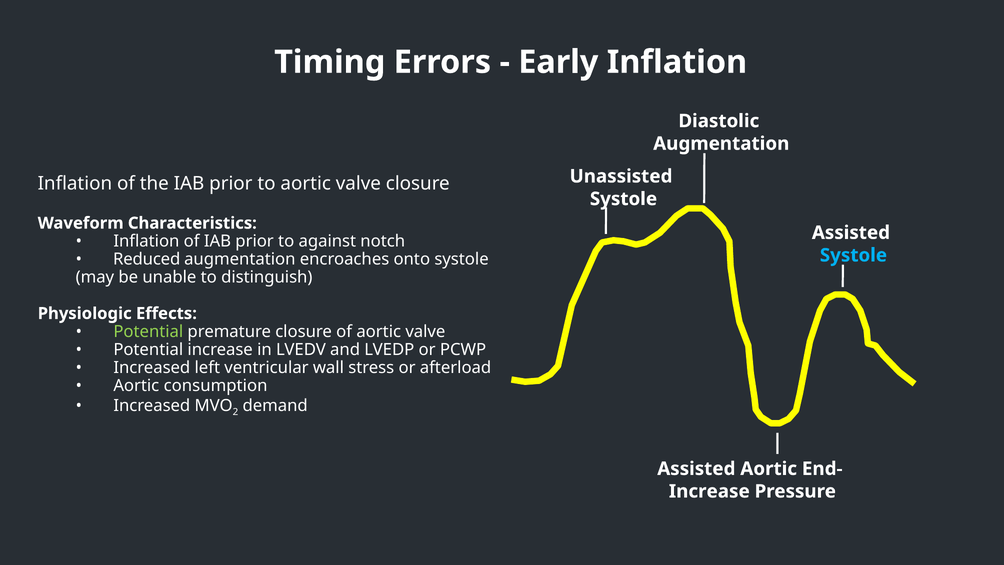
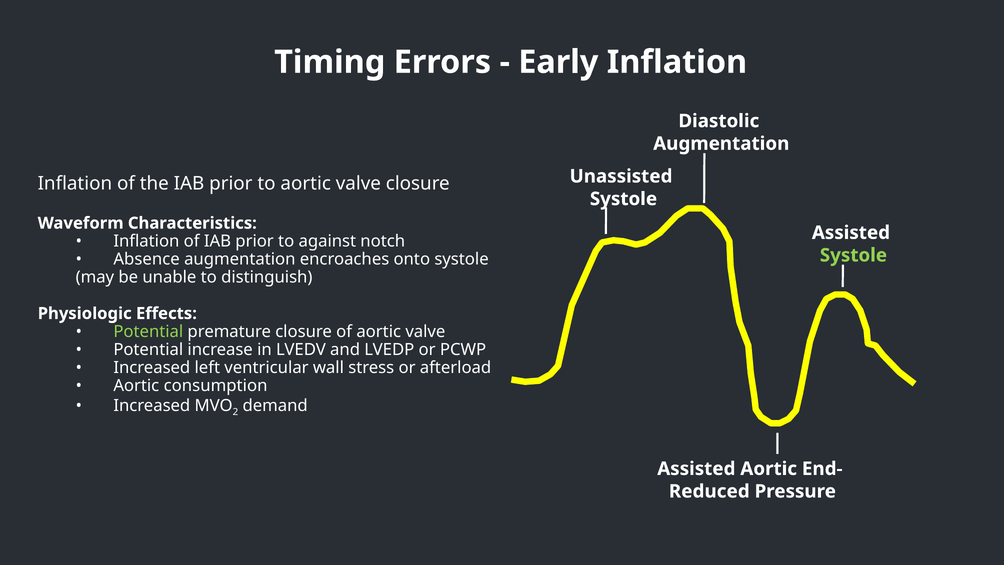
Systole colour: light blue -> light green (853, 255)
Reduced: Reduced -> Absence (147, 259)
Increase: Increase -> Reduced (709, 491)
